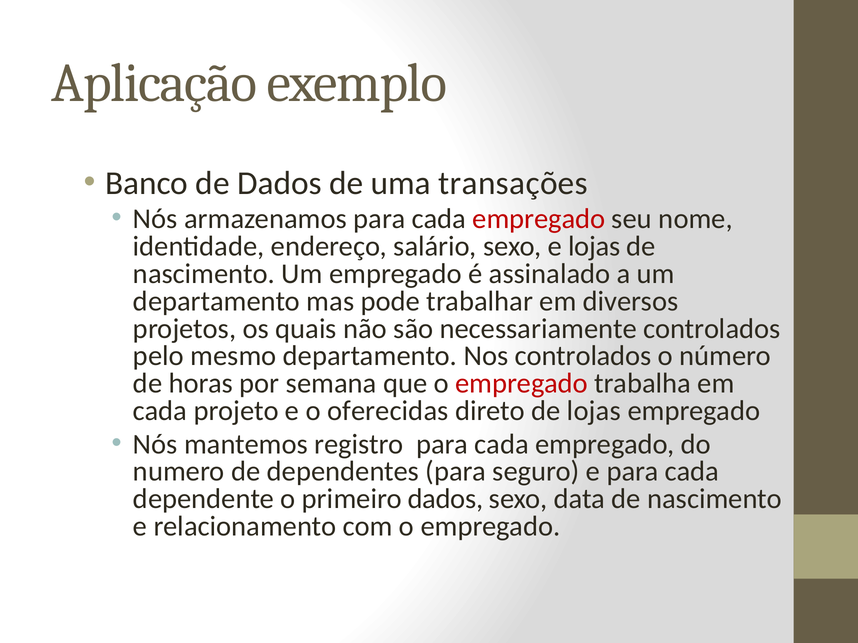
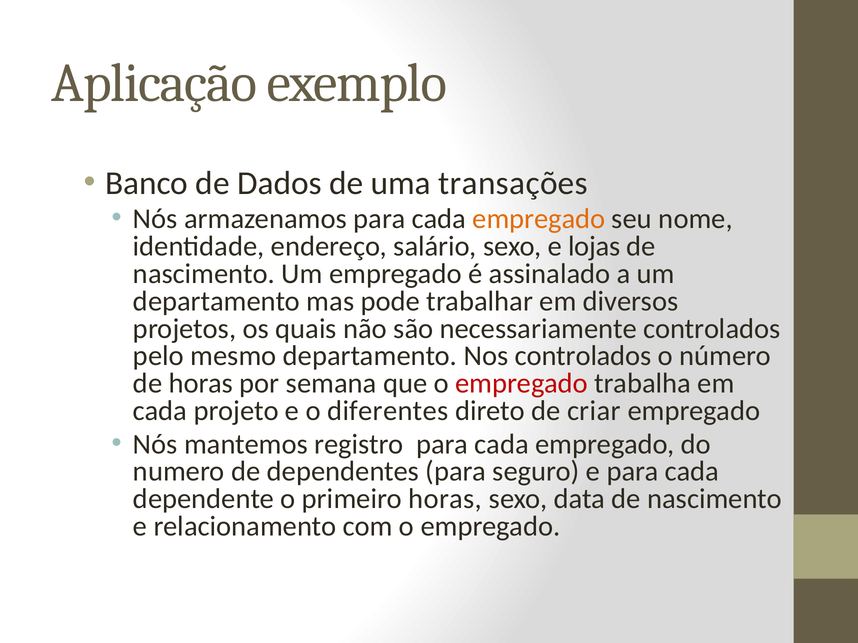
empregado colour: red -> orange (539, 219)
oferecidas: oferecidas -> diferentes (388, 411)
de lojas: lojas -> criar (594, 411)
primeiro dados: dados -> horas (445, 499)
